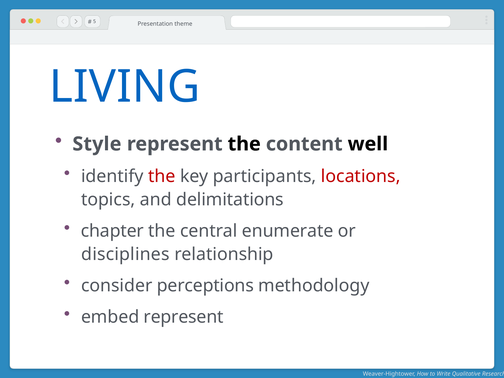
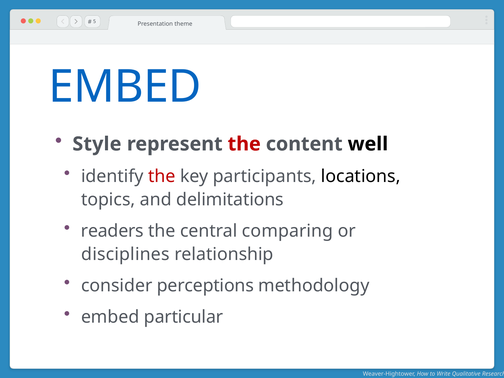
LIVING: LIVING -> EMBED (125, 87)
the colour: black -> red (244, 144)
locations colour: red -> black (361, 176)
chapter: chapter -> readers (112, 231)
enumerate: enumerate -> comparing (288, 231)
embed represent: represent -> particular (184, 317)
